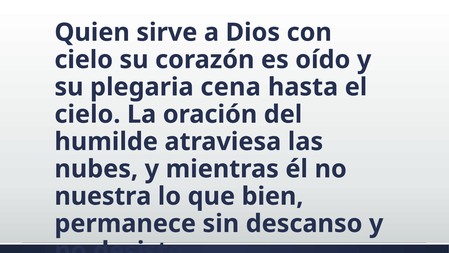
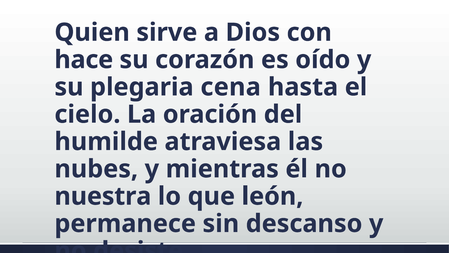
cielo: cielo -> hace (84, 60)
bien: bien -> león (273, 196)
